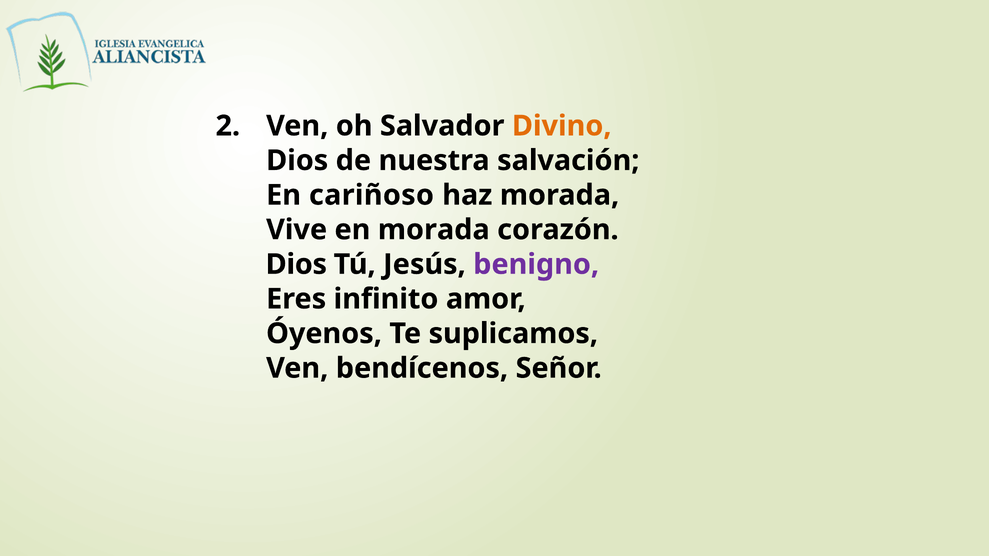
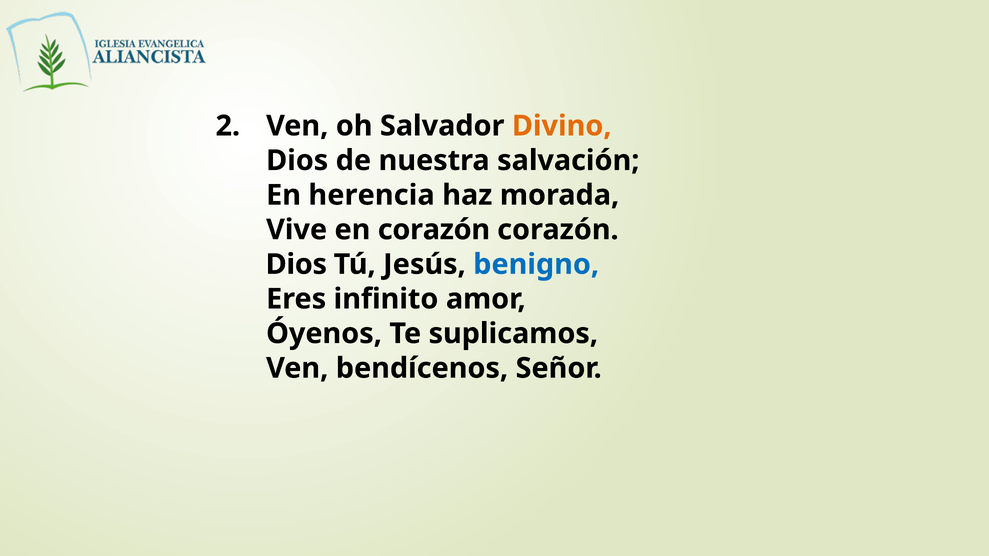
cariñoso: cariñoso -> herencia (372, 195)
en morada: morada -> corazón (434, 230)
benigno colour: purple -> blue (536, 264)
